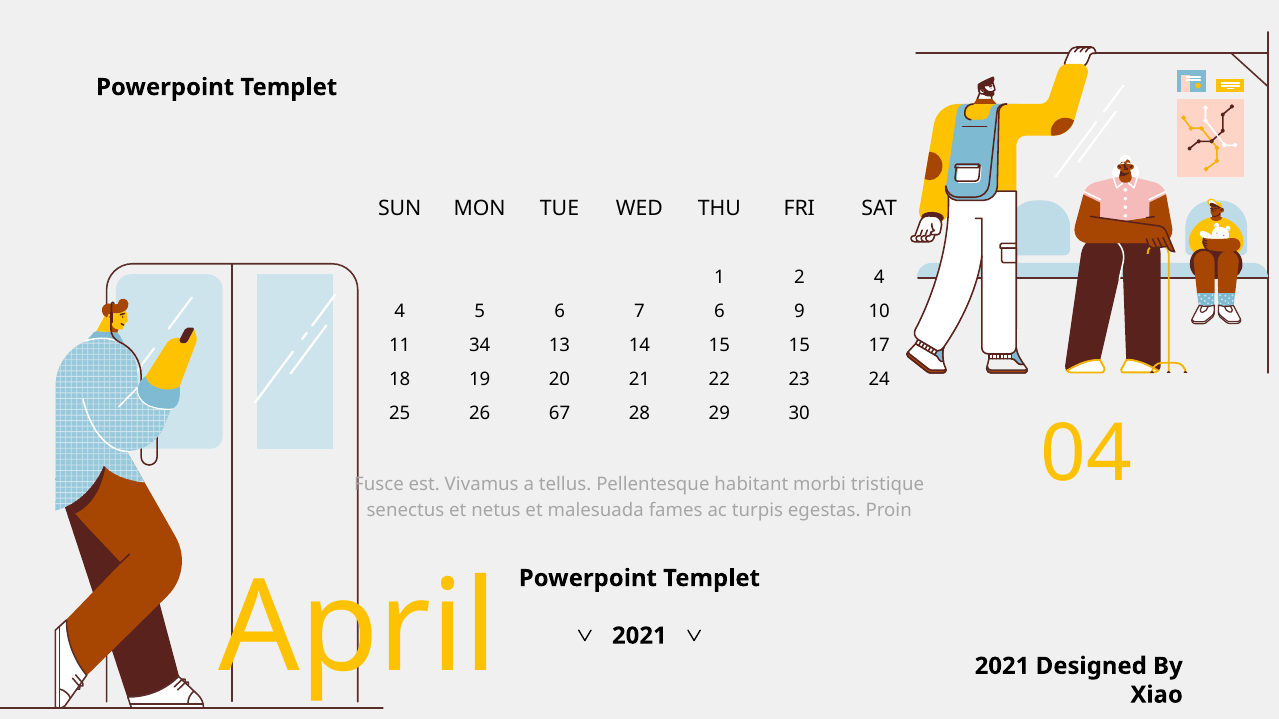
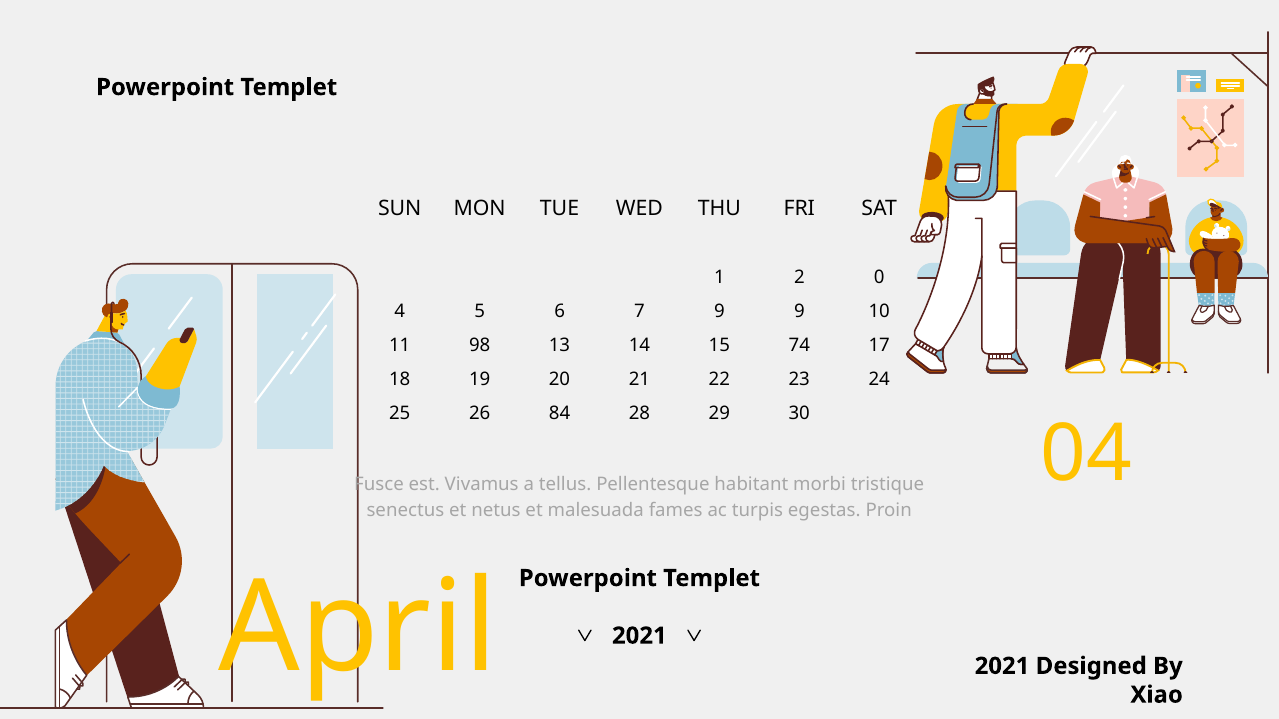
2 4: 4 -> 0 (879, 278)
7 6: 6 -> 9 (719, 312)
34: 34 -> 98 (480, 346)
15 15: 15 -> 74 (799, 346)
67: 67 -> 84 (560, 414)
